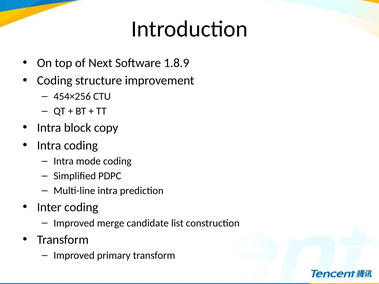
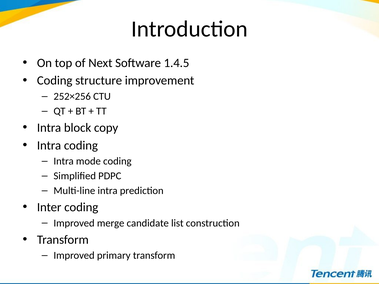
1.8.9: 1.8.9 -> 1.4.5 (177, 63)
454×256: 454×256 -> 252×256 (72, 96)
